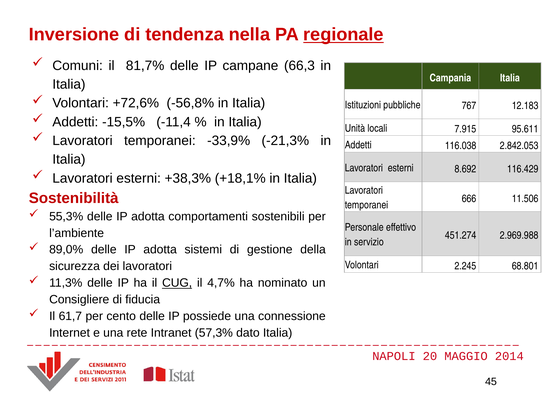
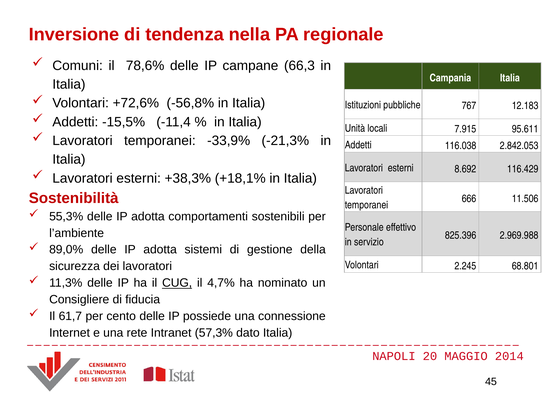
regionale underline: present -> none (343, 35)
81,7%: 81,7% -> 78,6% (145, 65)
451.274: 451.274 -> 825.396 (461, 235)
